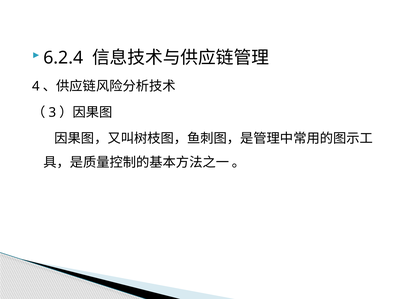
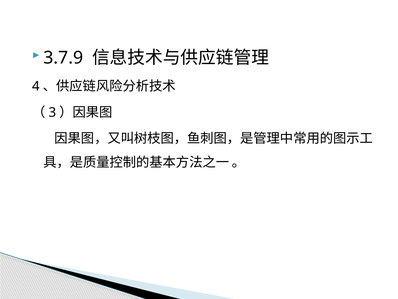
6.2.4: 6.2.4 -> 3.7.9 (63, 58)
